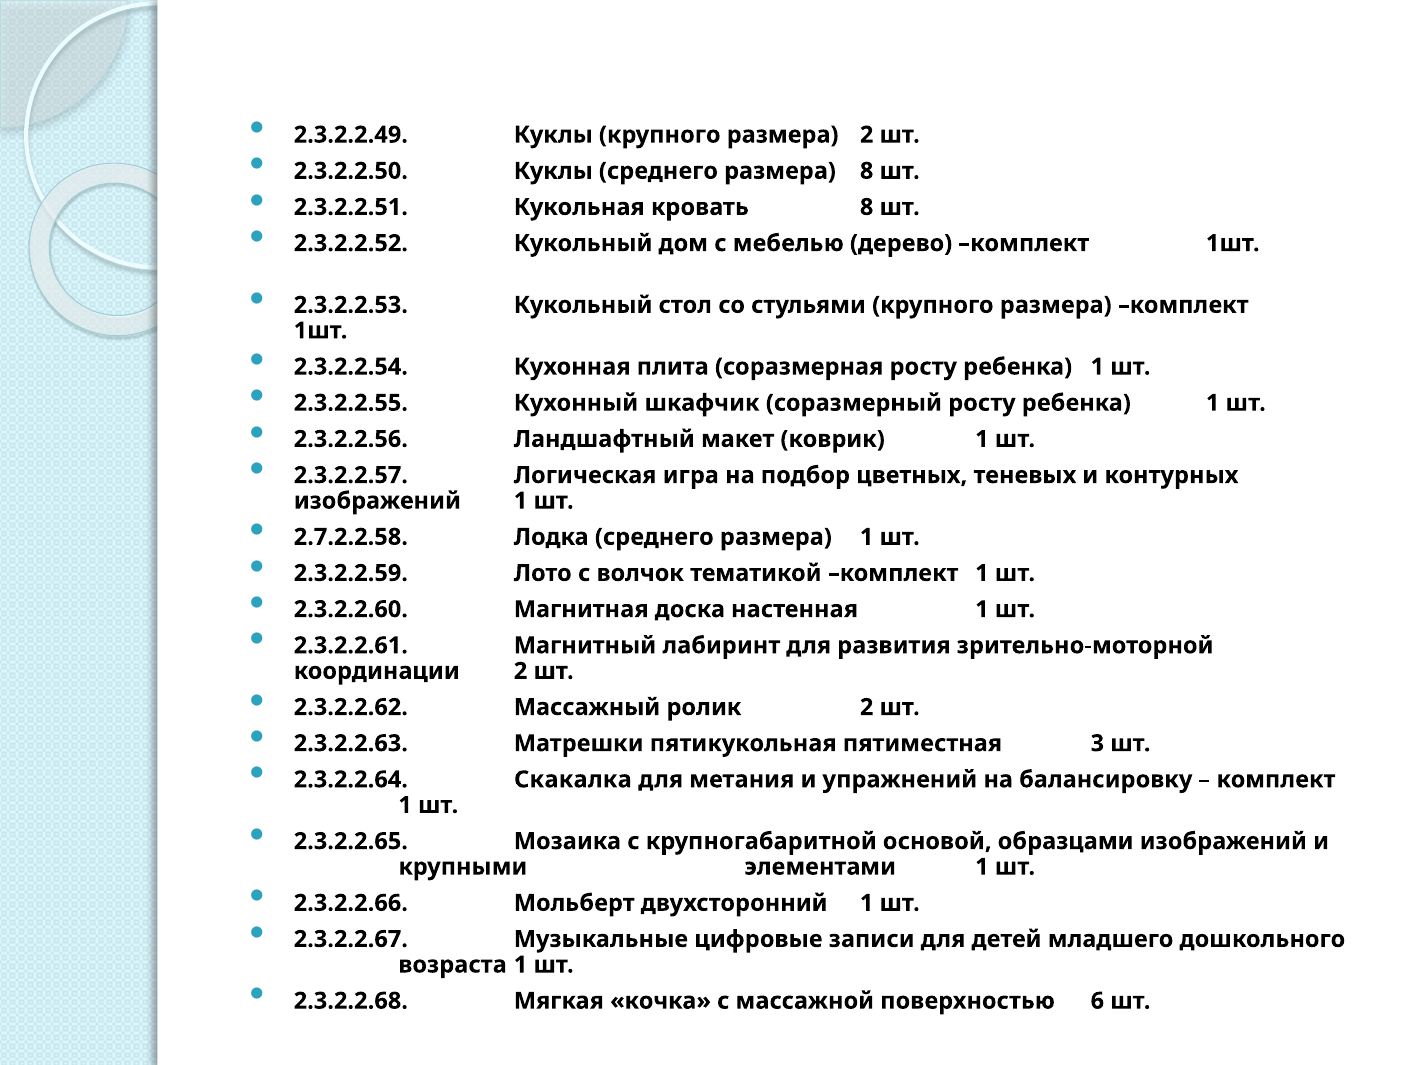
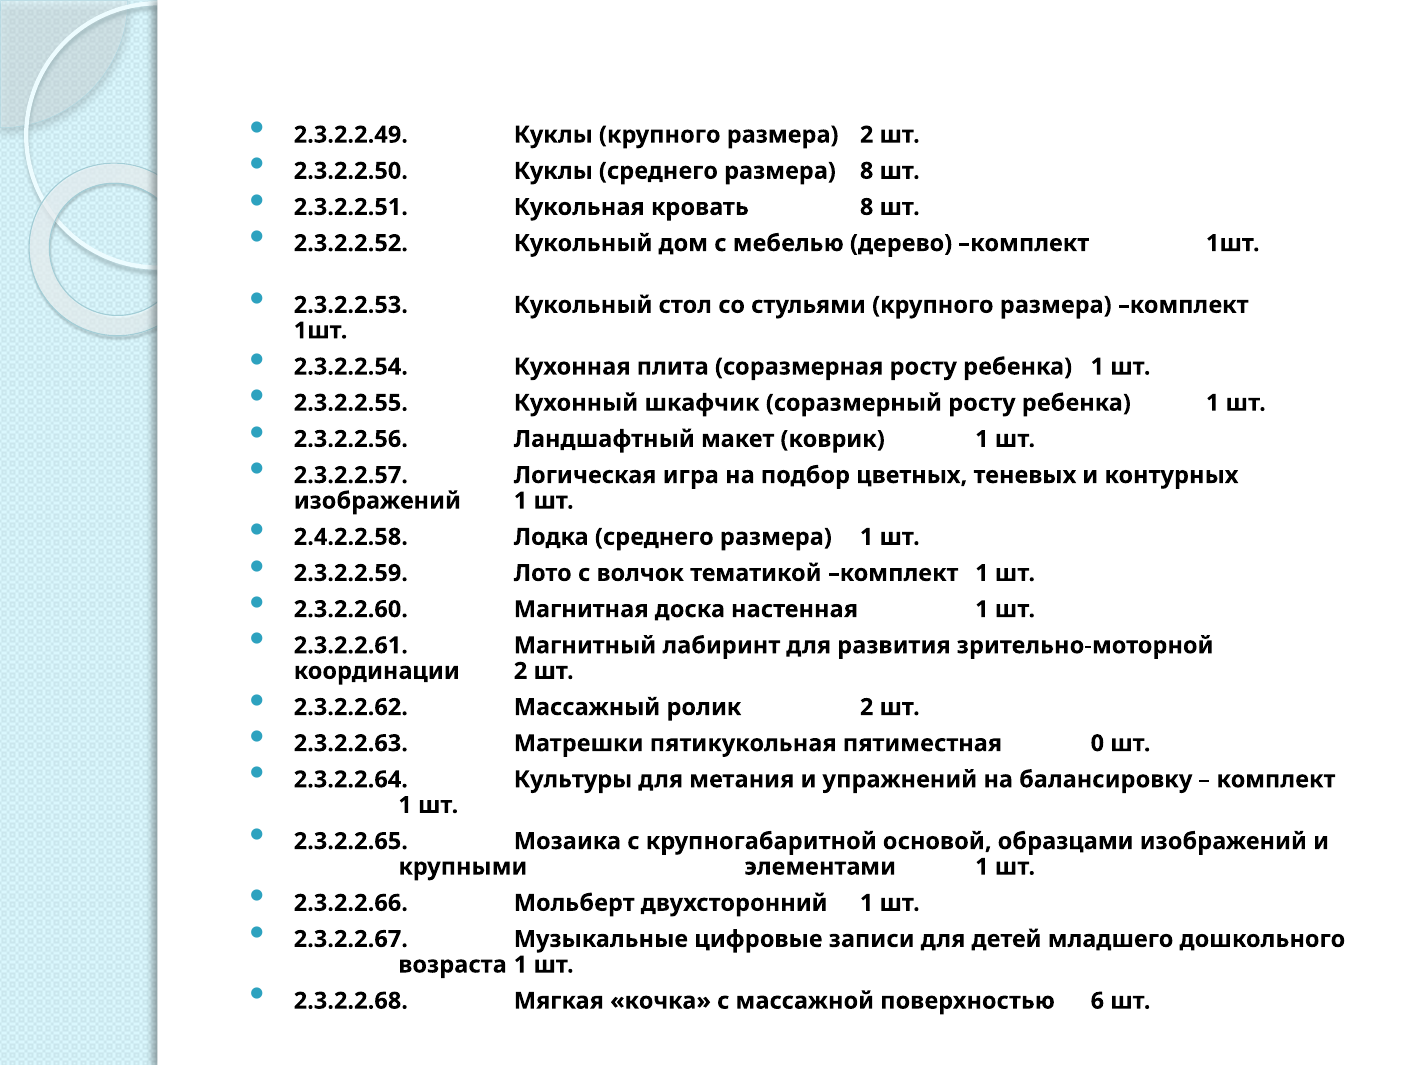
2.7.2.2.58: 2.7.2.2.58 -> 2.4.2.2.58 (351, 537)
3: 3 -> 0 (1097, 743)
Скакалка: Скакалка -> Культуры (573, 780)
